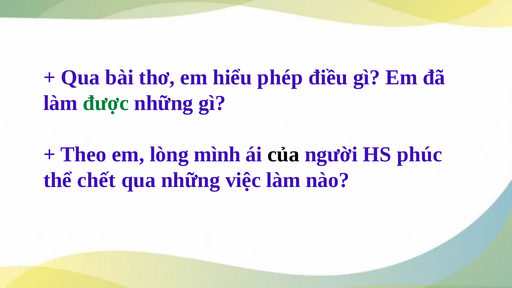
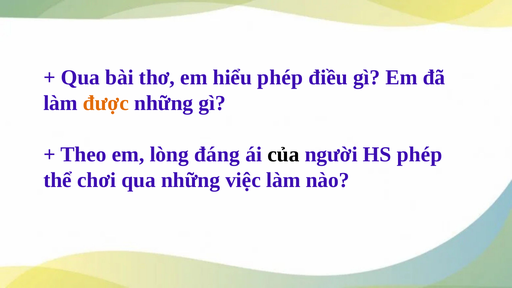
được colour: green -> orange (106, 103)
mình: mình -> đáng (217, 154)
HS phúc: phúc -> phép (420, 154)
chết: chết -> chơi (97, 180)
